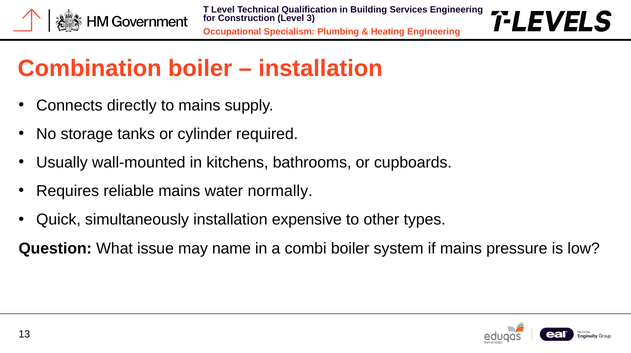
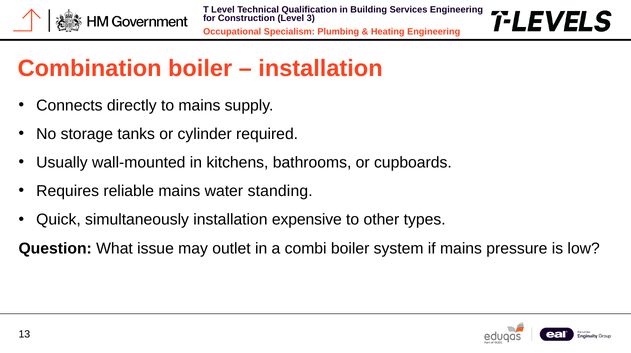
normally: normally -> standing (280, 191)
name: name -> outlet (231, 248)
